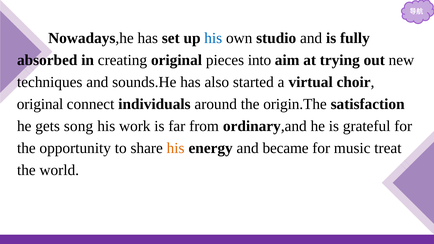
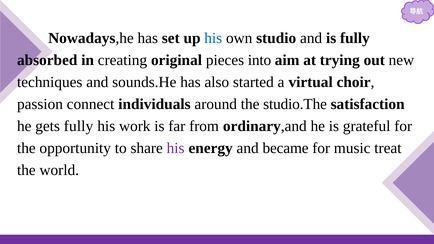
original: original -> passion (40, 104)
origin.The: origin.The -> studio.The (295, 104)
gets song: song -> fully (79, 126)
his colour: orange -> purple (176, 148)
